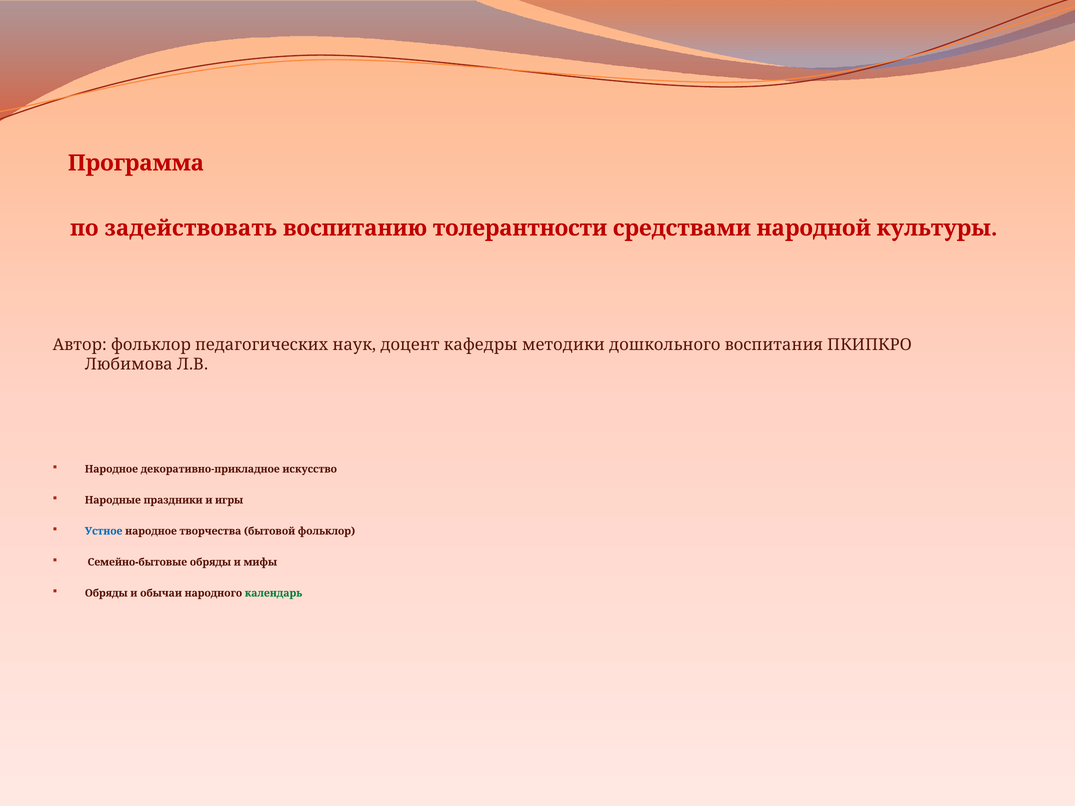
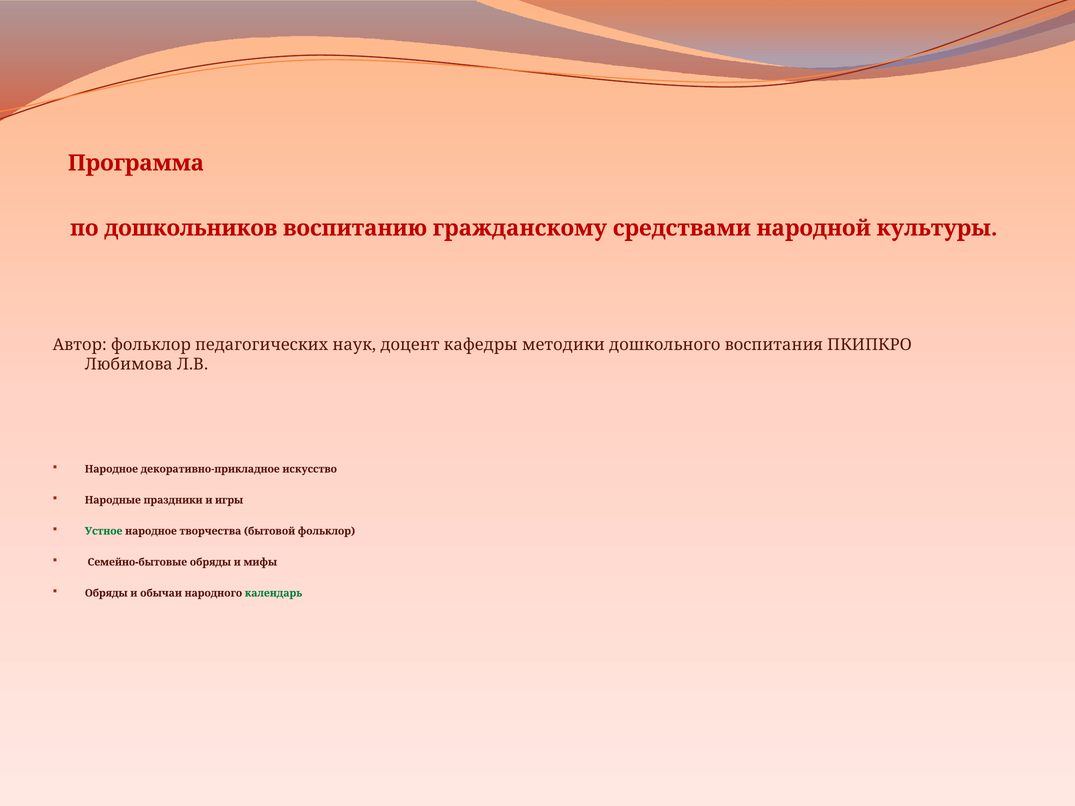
задействовать: задействовать -> дошкольников (191, 228)
толерантности: толерантности -> гражданскому (520, 228)
Устное colour: blue -> green (104, 531)
